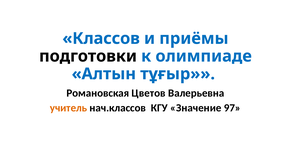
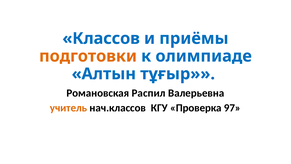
подготовки colour: black -> orange (88, 56)
Цветов: Цветов -> Распил (149, 93)
Значение: Значение -> Проверка (196, 108)
